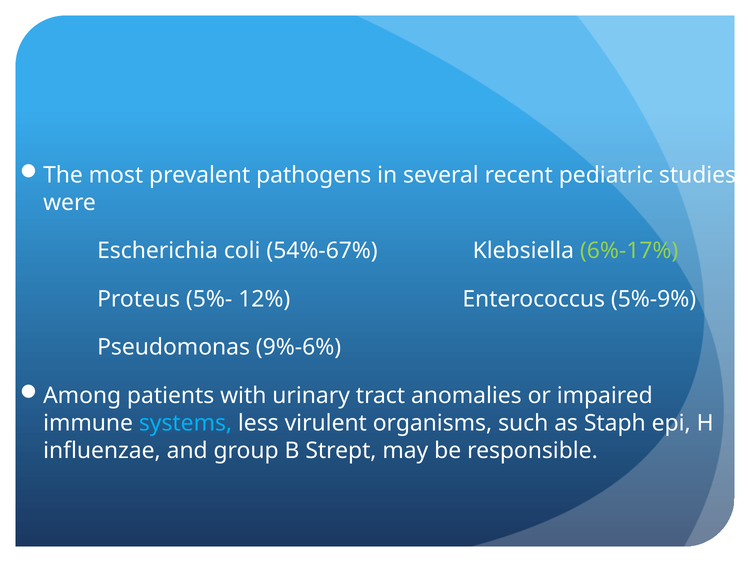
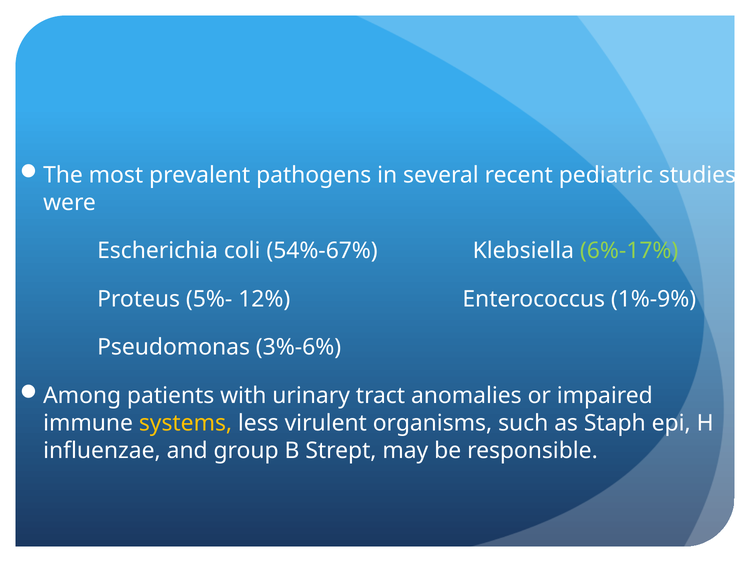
5%-9%: 5%-9% -> 1%-9% (654, 299)
9%-6%: 9%-6% -> 3%-6% (299, 348)
systems colour: light blue -> yellow (186, 423)
